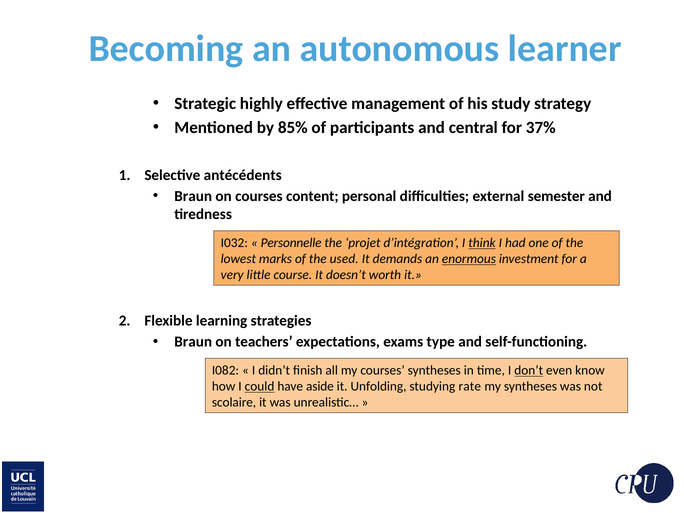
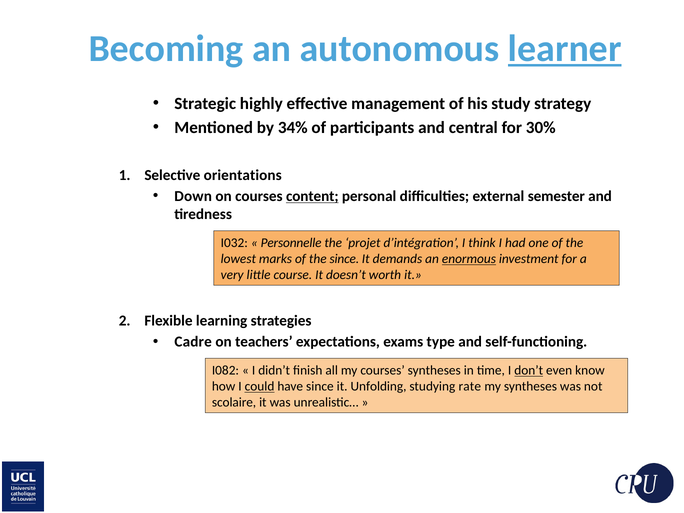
learner underline: none -> present (565, 49)
85%: 85% -> 34% (293, 128)
37%: 37% -> 30% (541, 128)
antécédents: antécédents -> orientations (243, 175)
Braun: Braun -> Down (193, 196)
content underline: none -> present (312, 196)
think underline: present -> none (482, 243)
the used: used -> since (344, 259)
Braun: Braun -> Cadre (193, 342)
have aside: aside -> since (320, 387)
